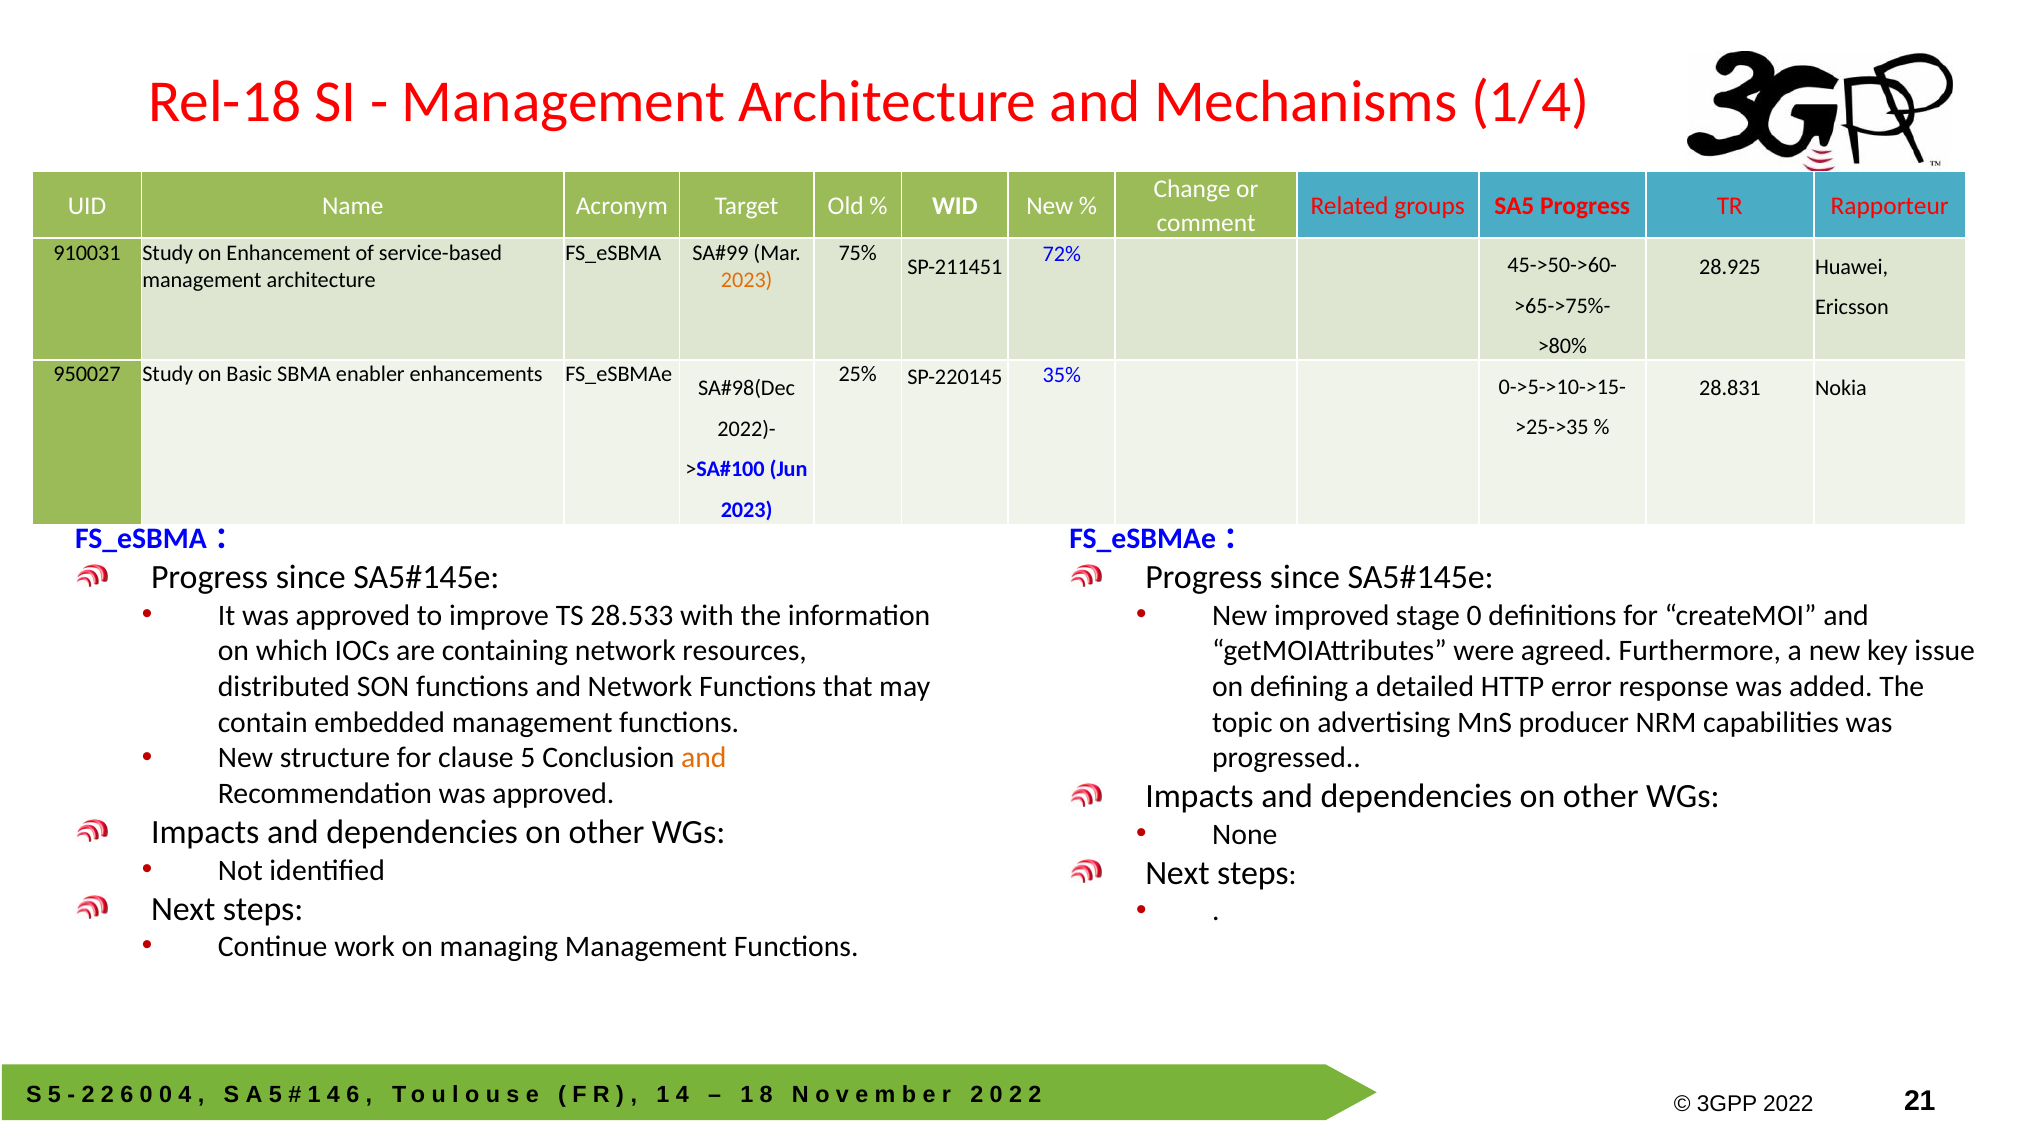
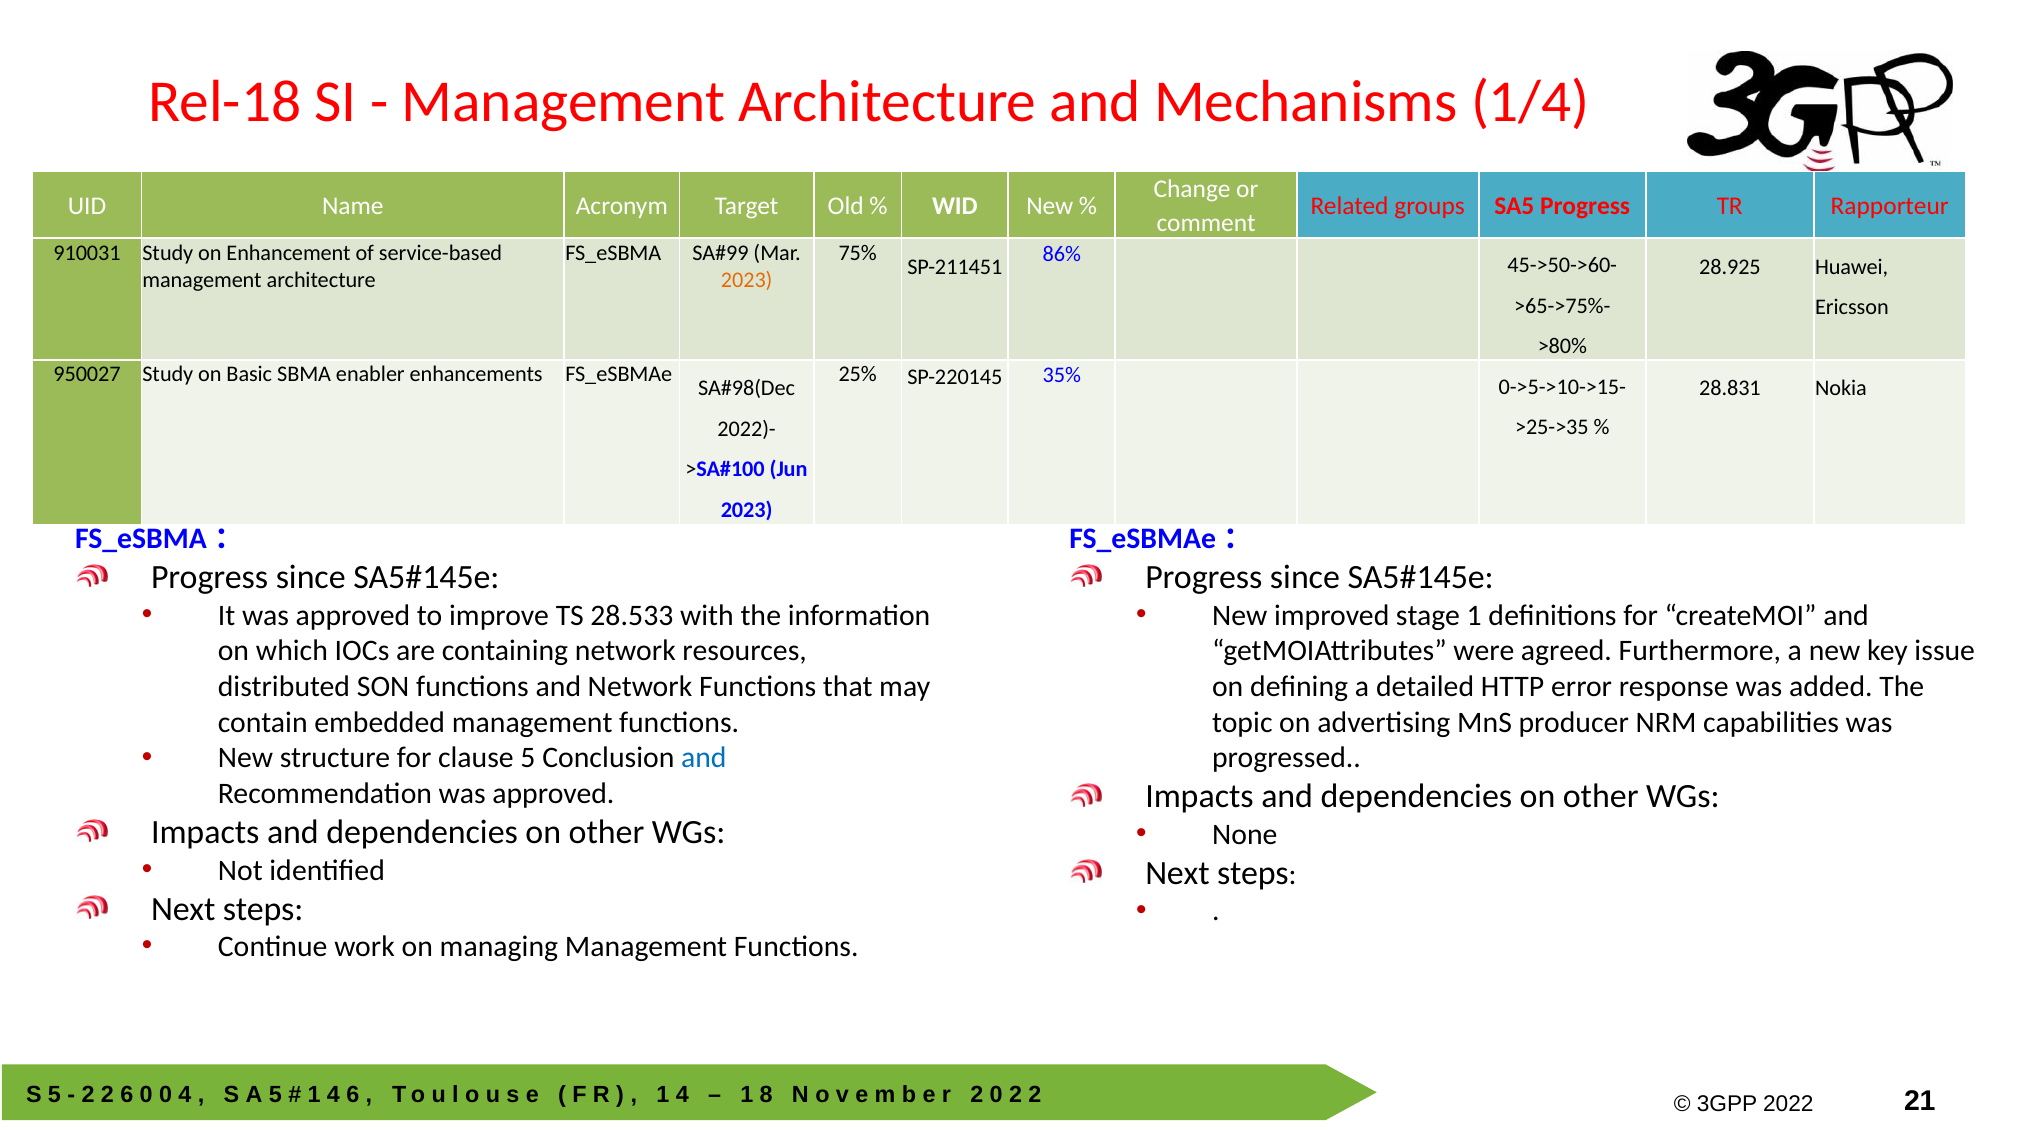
72%: 72% -> 86% (1062, 254)
stage 0: 0 -> 1 (1474, 615)
and colour: orange -> blue (704, 758)
